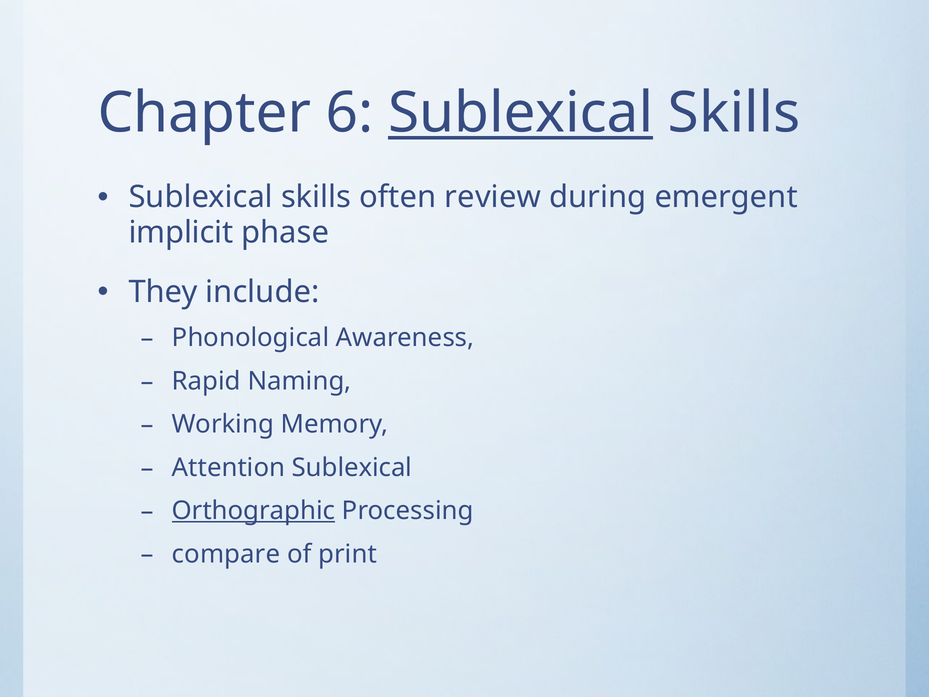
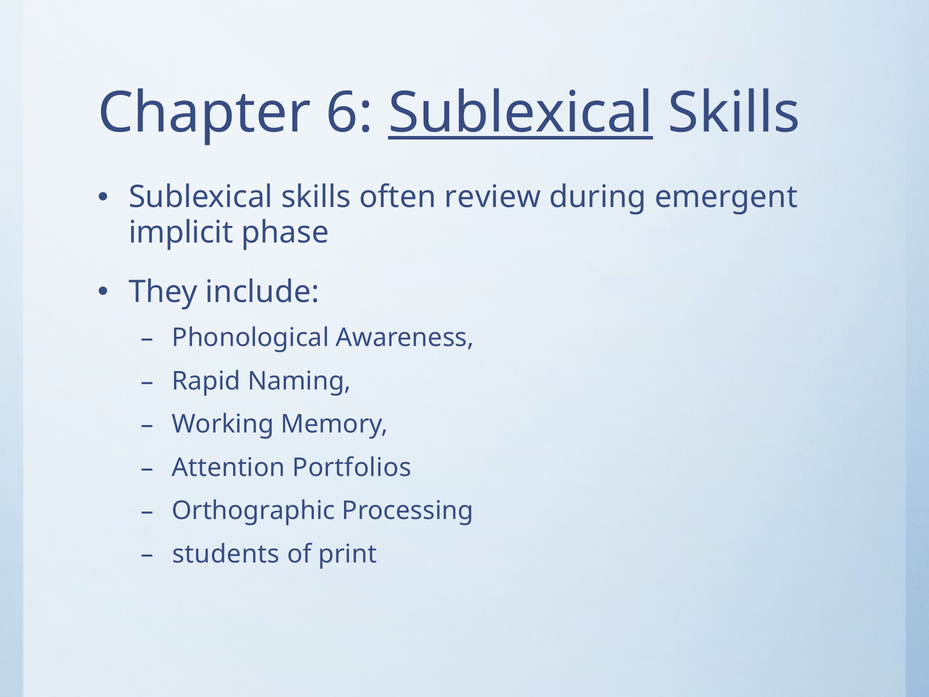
Attention Sublexical: Sublexical -> Portfolios (352, 467)
Orthographic underline: present -> none (253, 511)
compare: compare -> students (226, 554)
